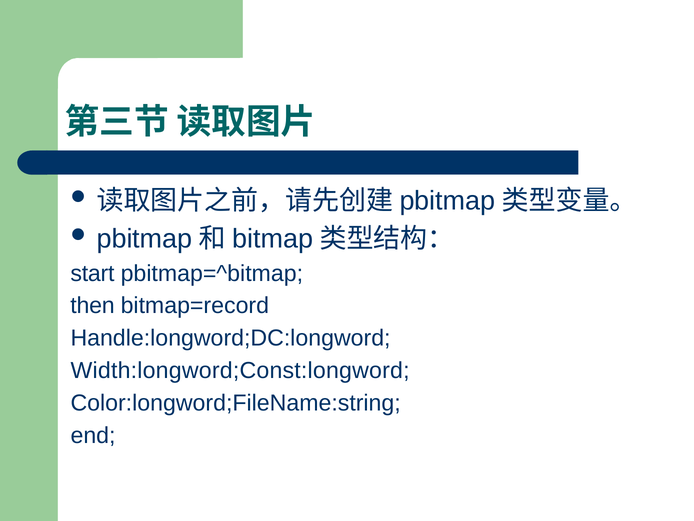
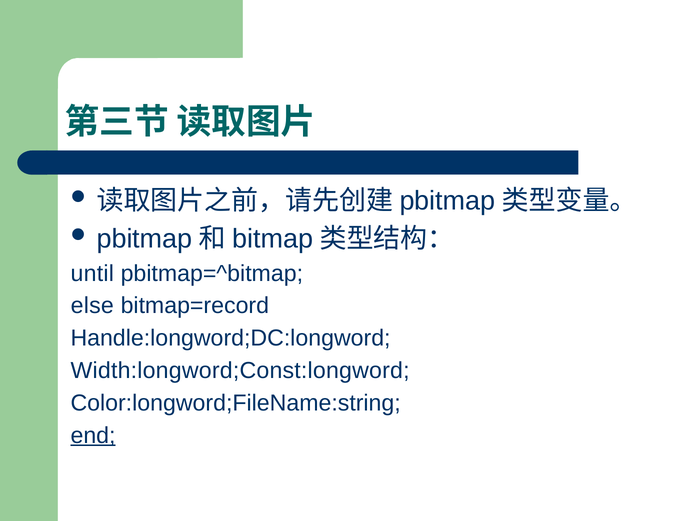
start: start -> until (92, 273)
then: then -> else (92, 305)
end underline: none -> present (93, 435)
